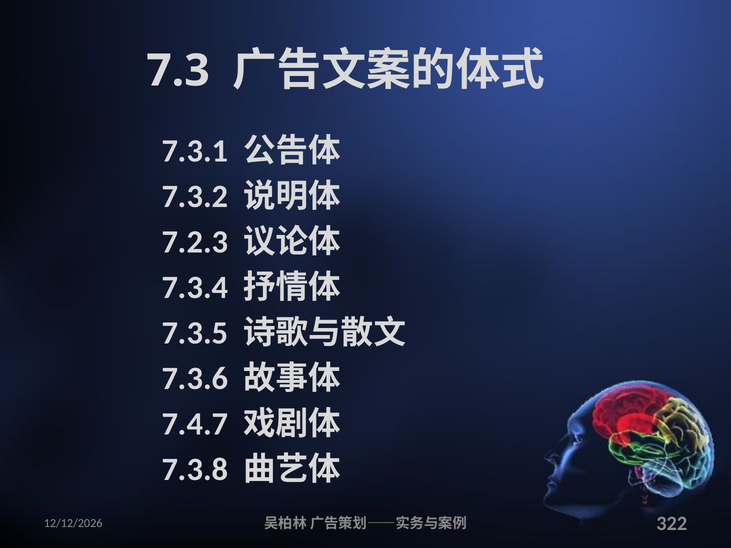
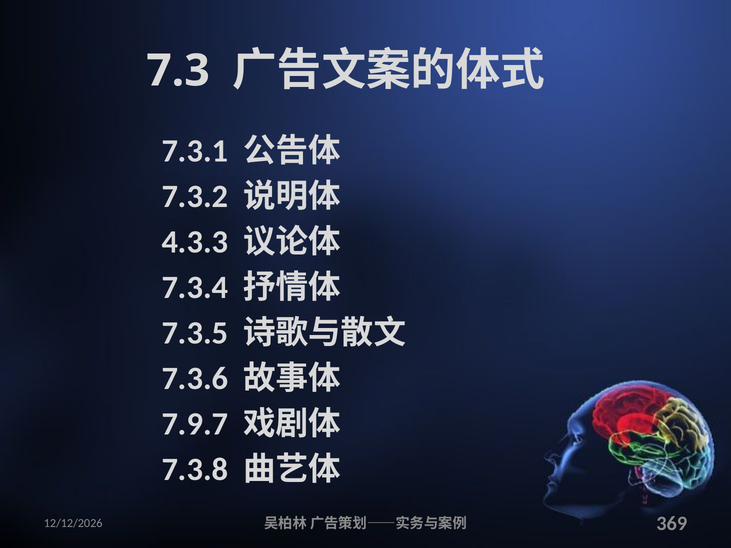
7.2.3: 7.2.3 -> 4.3.3 (195, 242)
7.4.7: 7.4.7 -> 7.9.7 (195, 424)
322: 322 -> 369 (672, 524)
